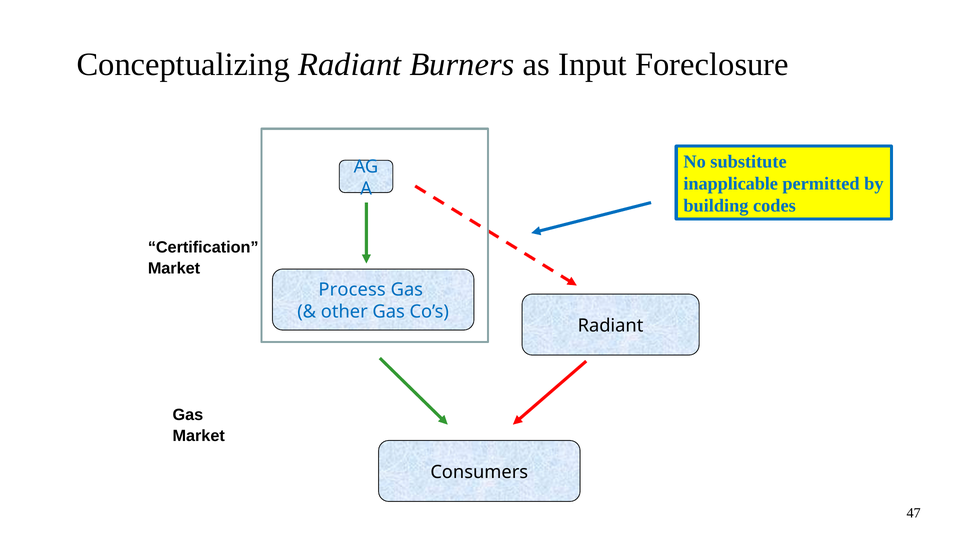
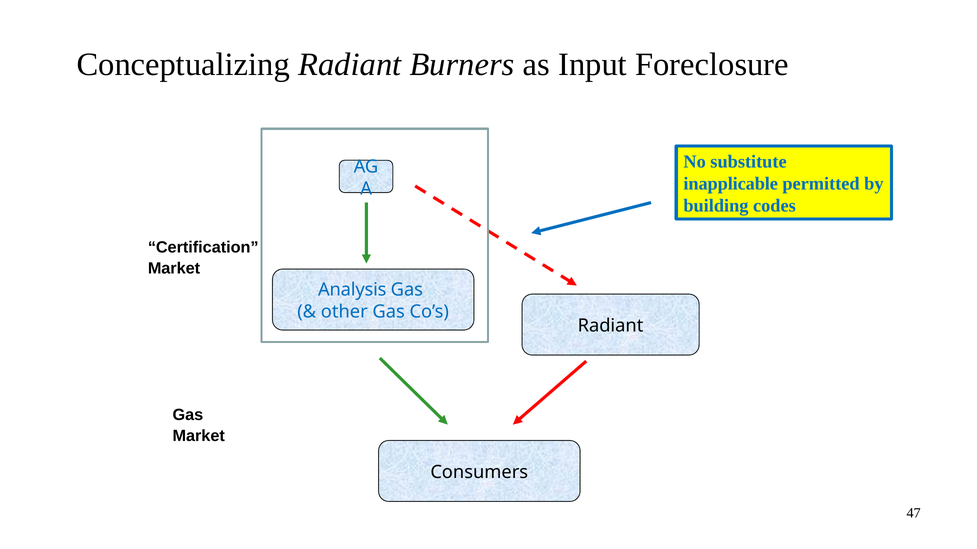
Process: Process -> Analysis (352, 290)
